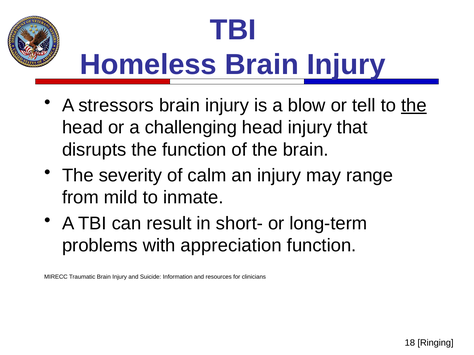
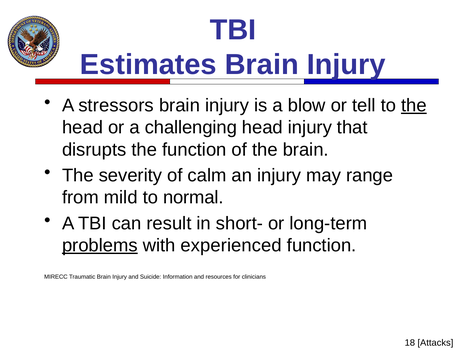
Homeless: Homeless -> Estimates (148, 65)
inmate: inmate -> normal (193, 198)
problems underline: none -> present (100, 246)
appreciation: appreciation -> experienced (231, 246)
Ringing: Ringing -> Attacks (435, 343)
